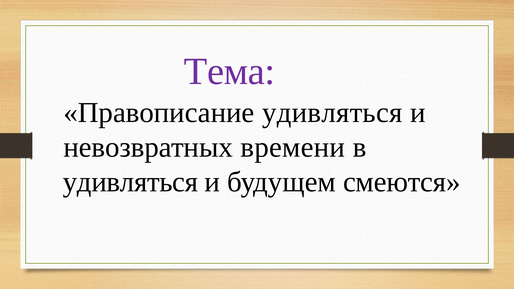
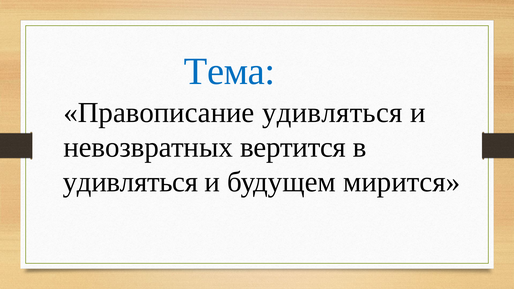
Тема colour: purple -> blue (230, 72)
времени: времени -> вертится (293, 147)
смеются: смеются -> мирится (402, 182)
